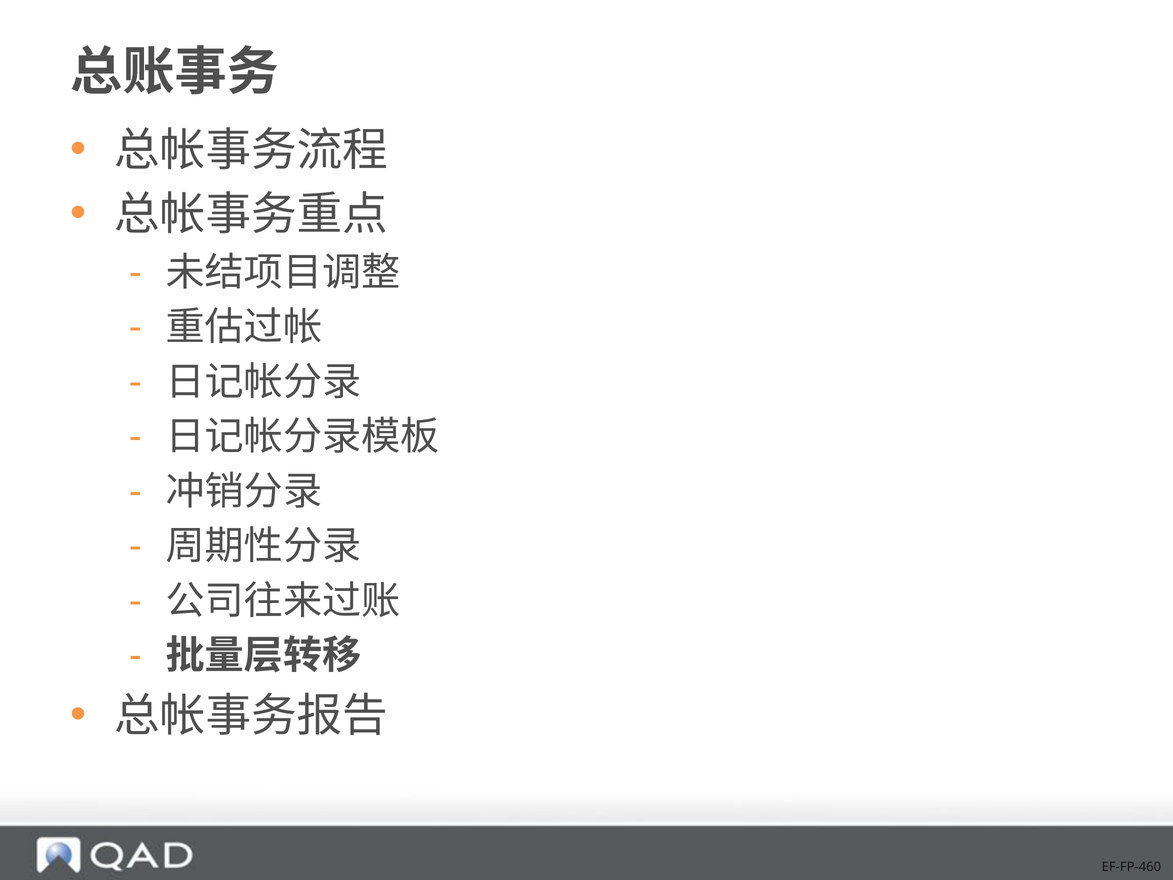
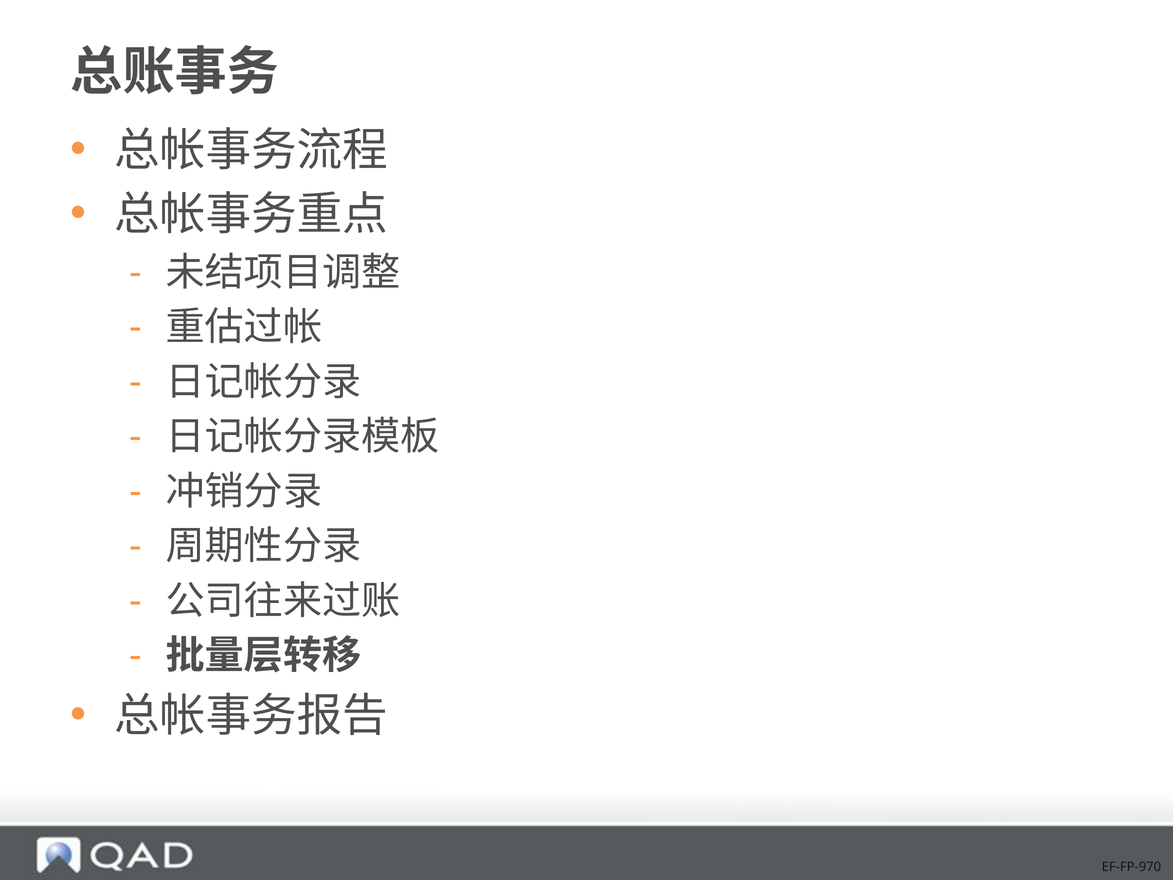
EF-FP-460: EF-FP-460 -> EF-FP-970 (1131, 867)
